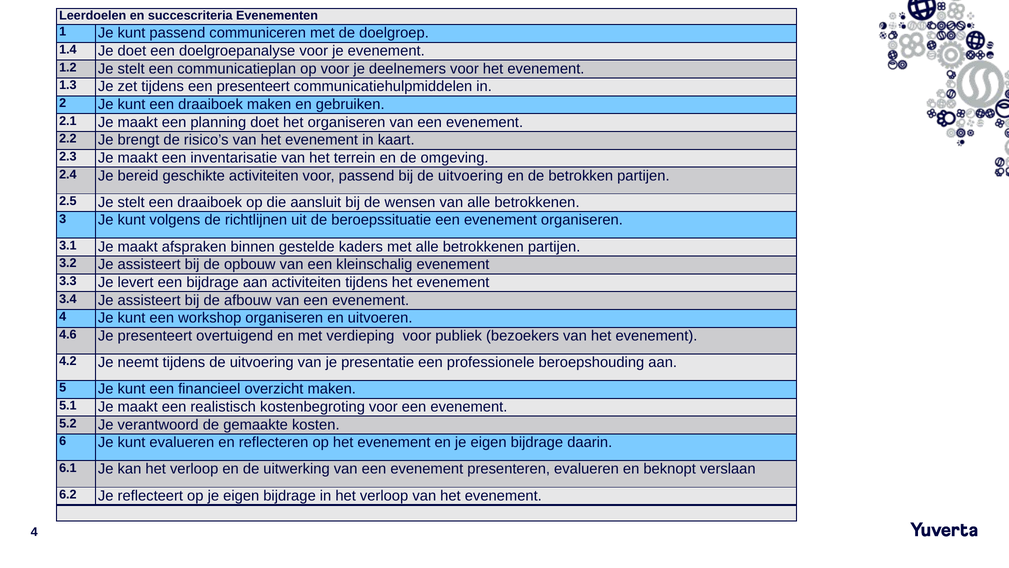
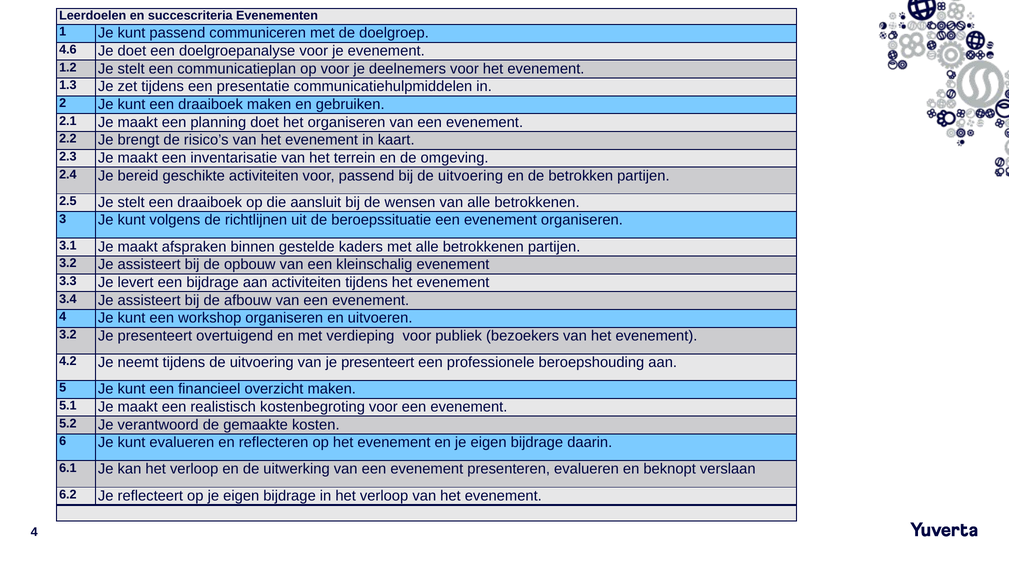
1.4: 1.4 -> 4.6 (68, 50)
een presenteert: presenteert -> presentatie (253, 86)
4.6: 4.6 -> 3.2 (68, 334)
van je presentatie: presentatie -> presenteert (378, 362)
